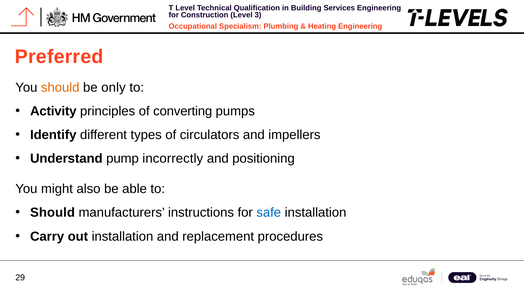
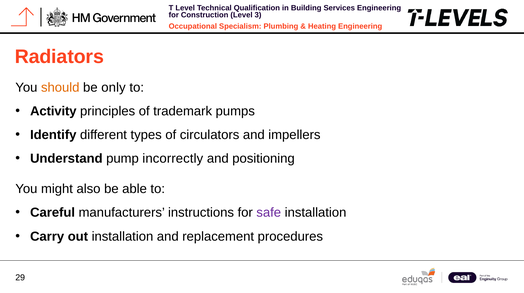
Preferred: Preferred -> Radiators (59, 57)
converting: converting -> trademark (183, 111)
Should: Should -> Careful (53, 213)
safe colour: blue -> purple (269, 213)
